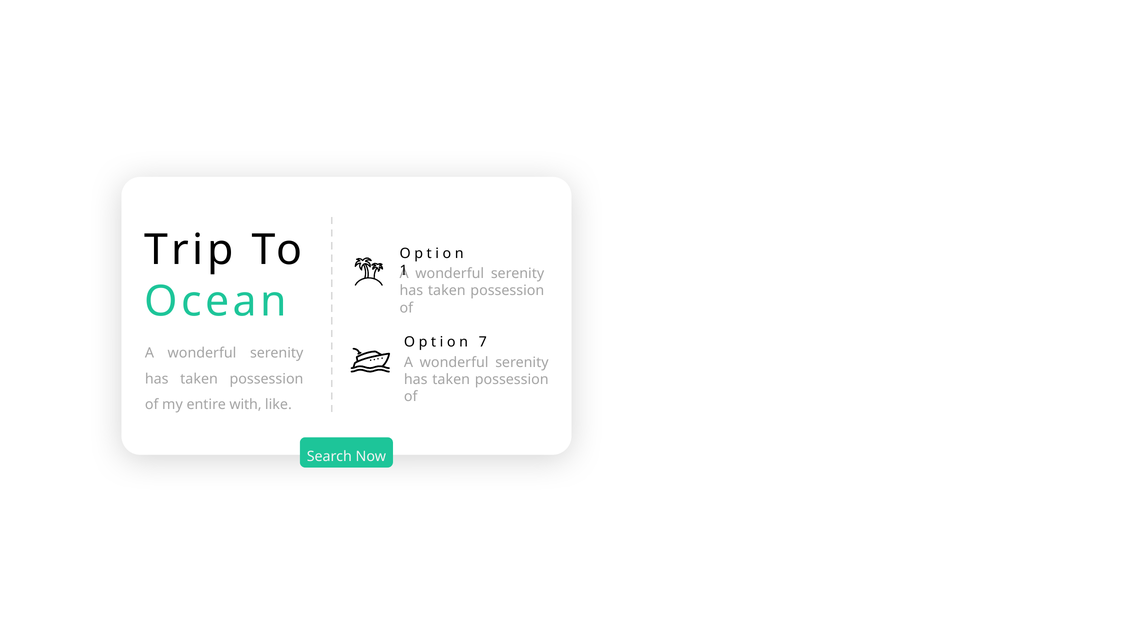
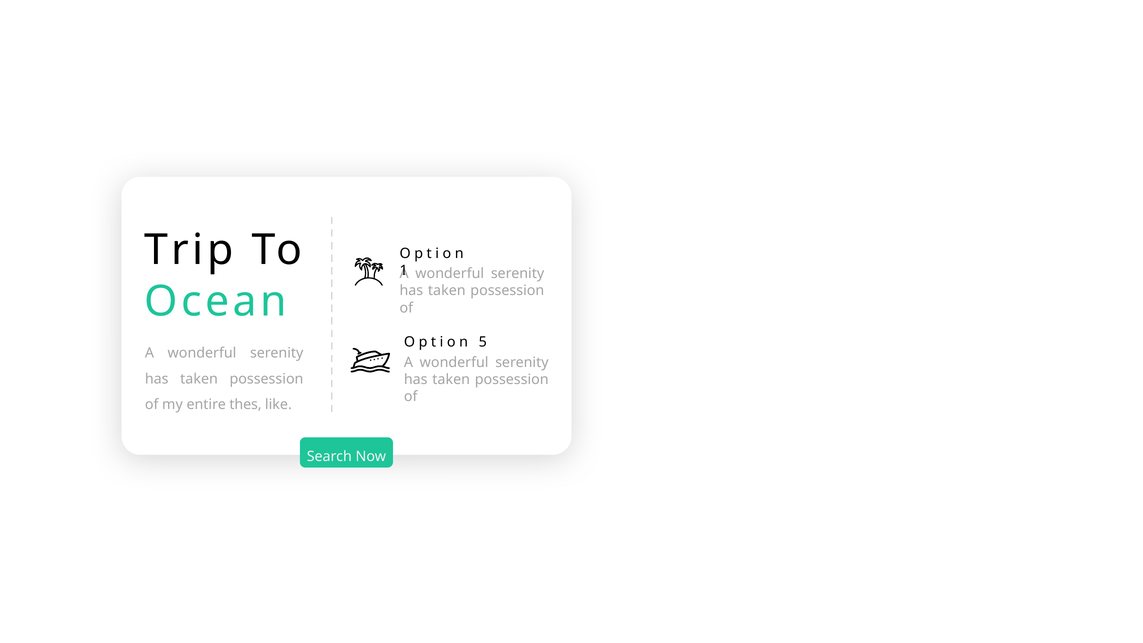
7: 7 -> 5 (483, 342)
with: with -> thes (246, 405)
